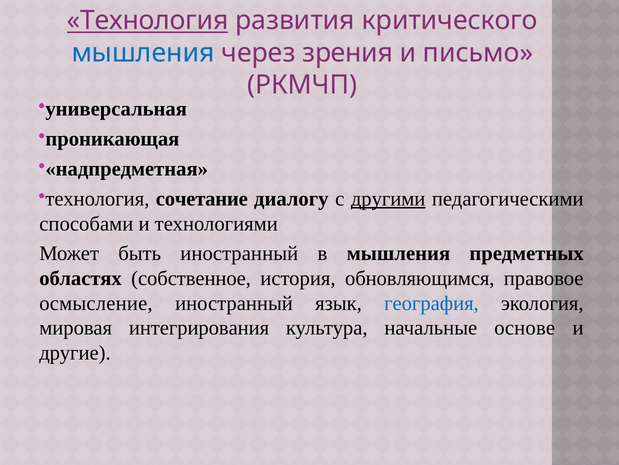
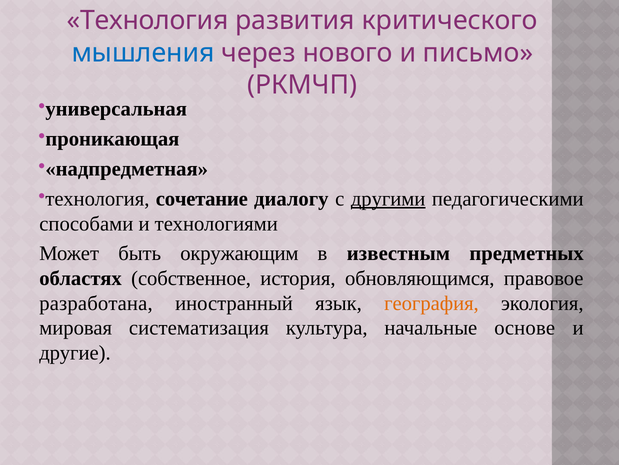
Технология underline: present -> none (148, 21)
зрения: зрения -> нового (348, 53)
быть иностранный: иностранный -> окружающим (239, 253)
в мышления: мышления -> известным (398, 253)
осмысление: осмысление -> разработана (96, 303)
география colour: blue -> orange (431, 303)
интегрирования: интегрирования -> систематизация (199, 328)
